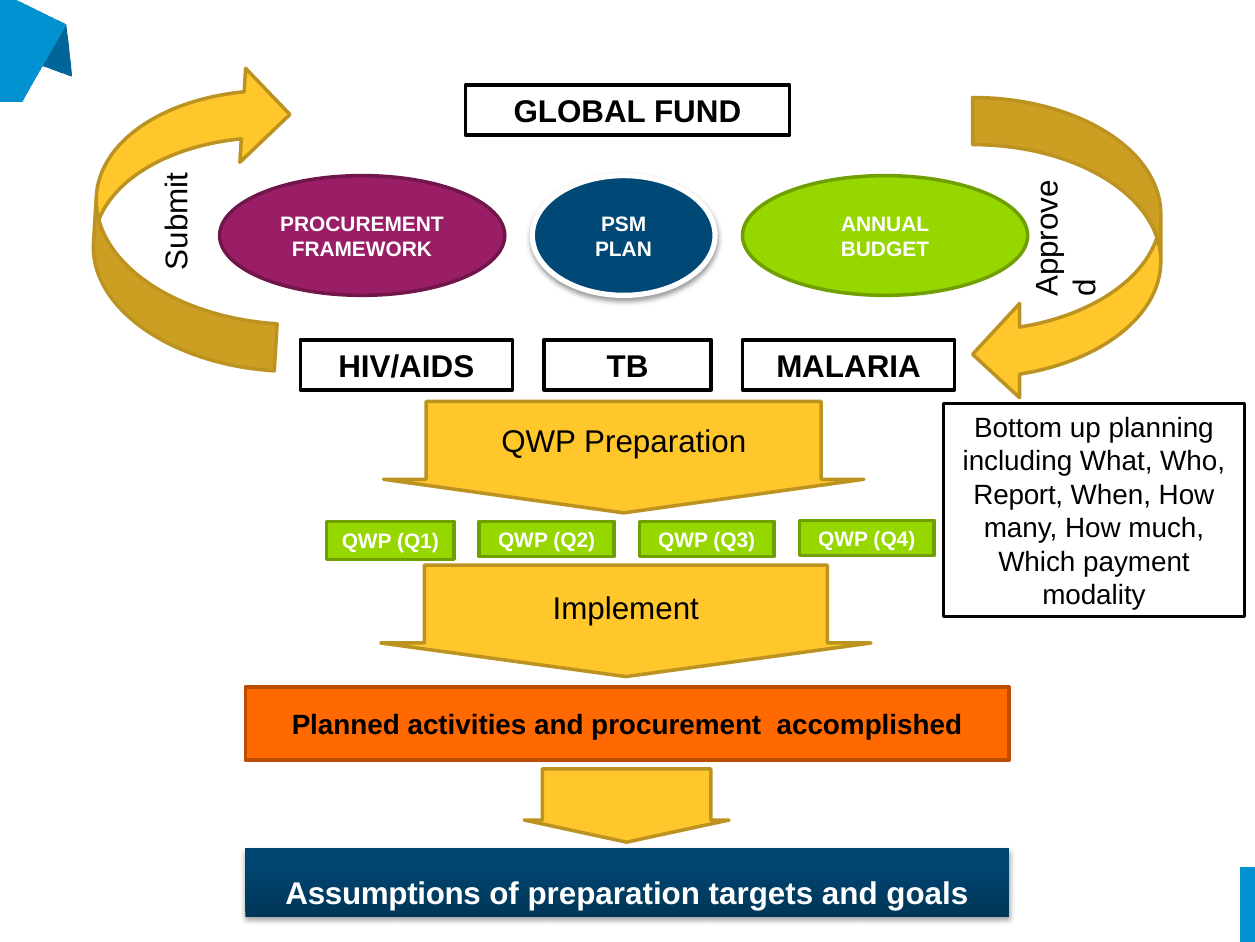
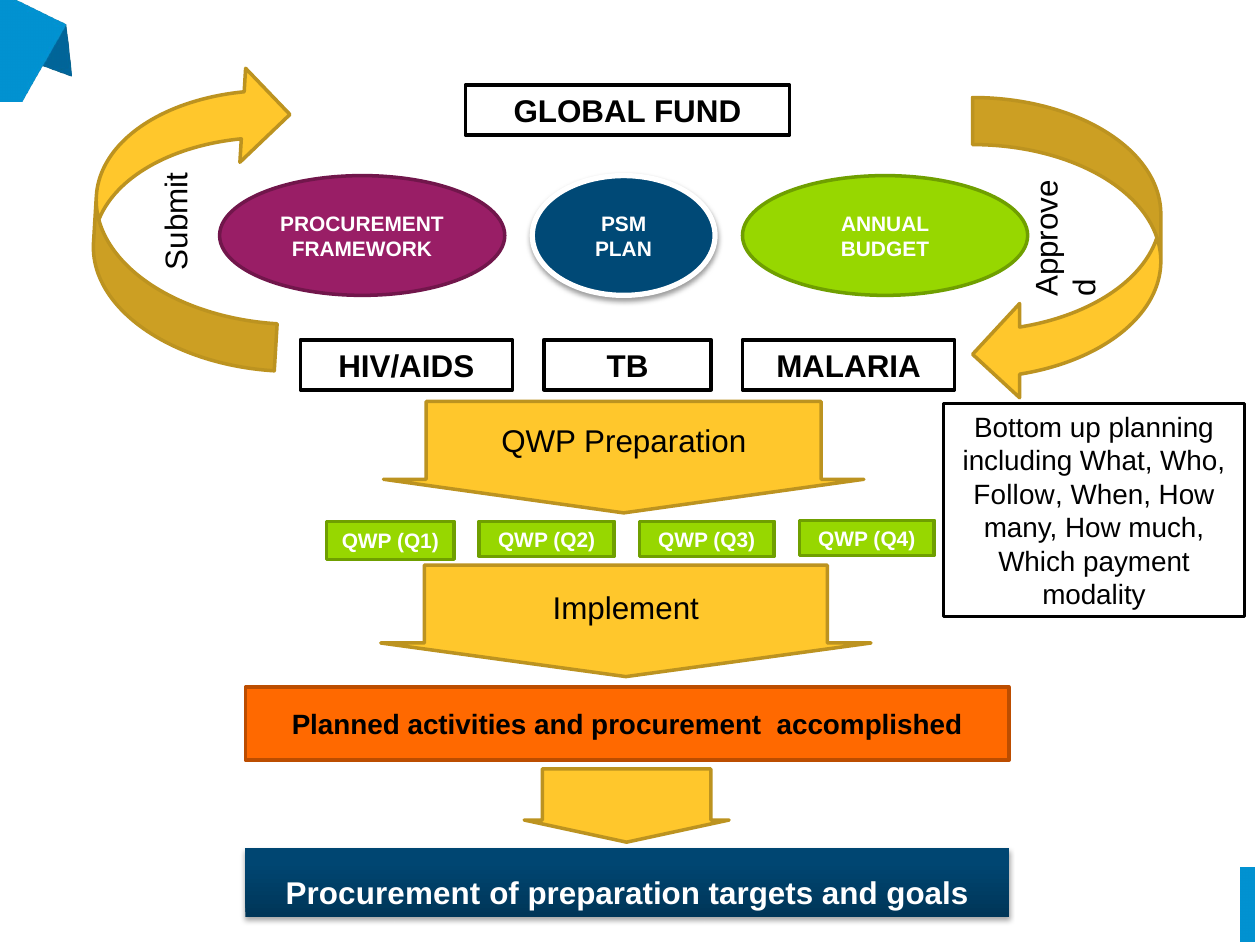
Report: Report -> Follow (1018, 495)
Assumptions: Assumptions -> Procurement (383, 893)
